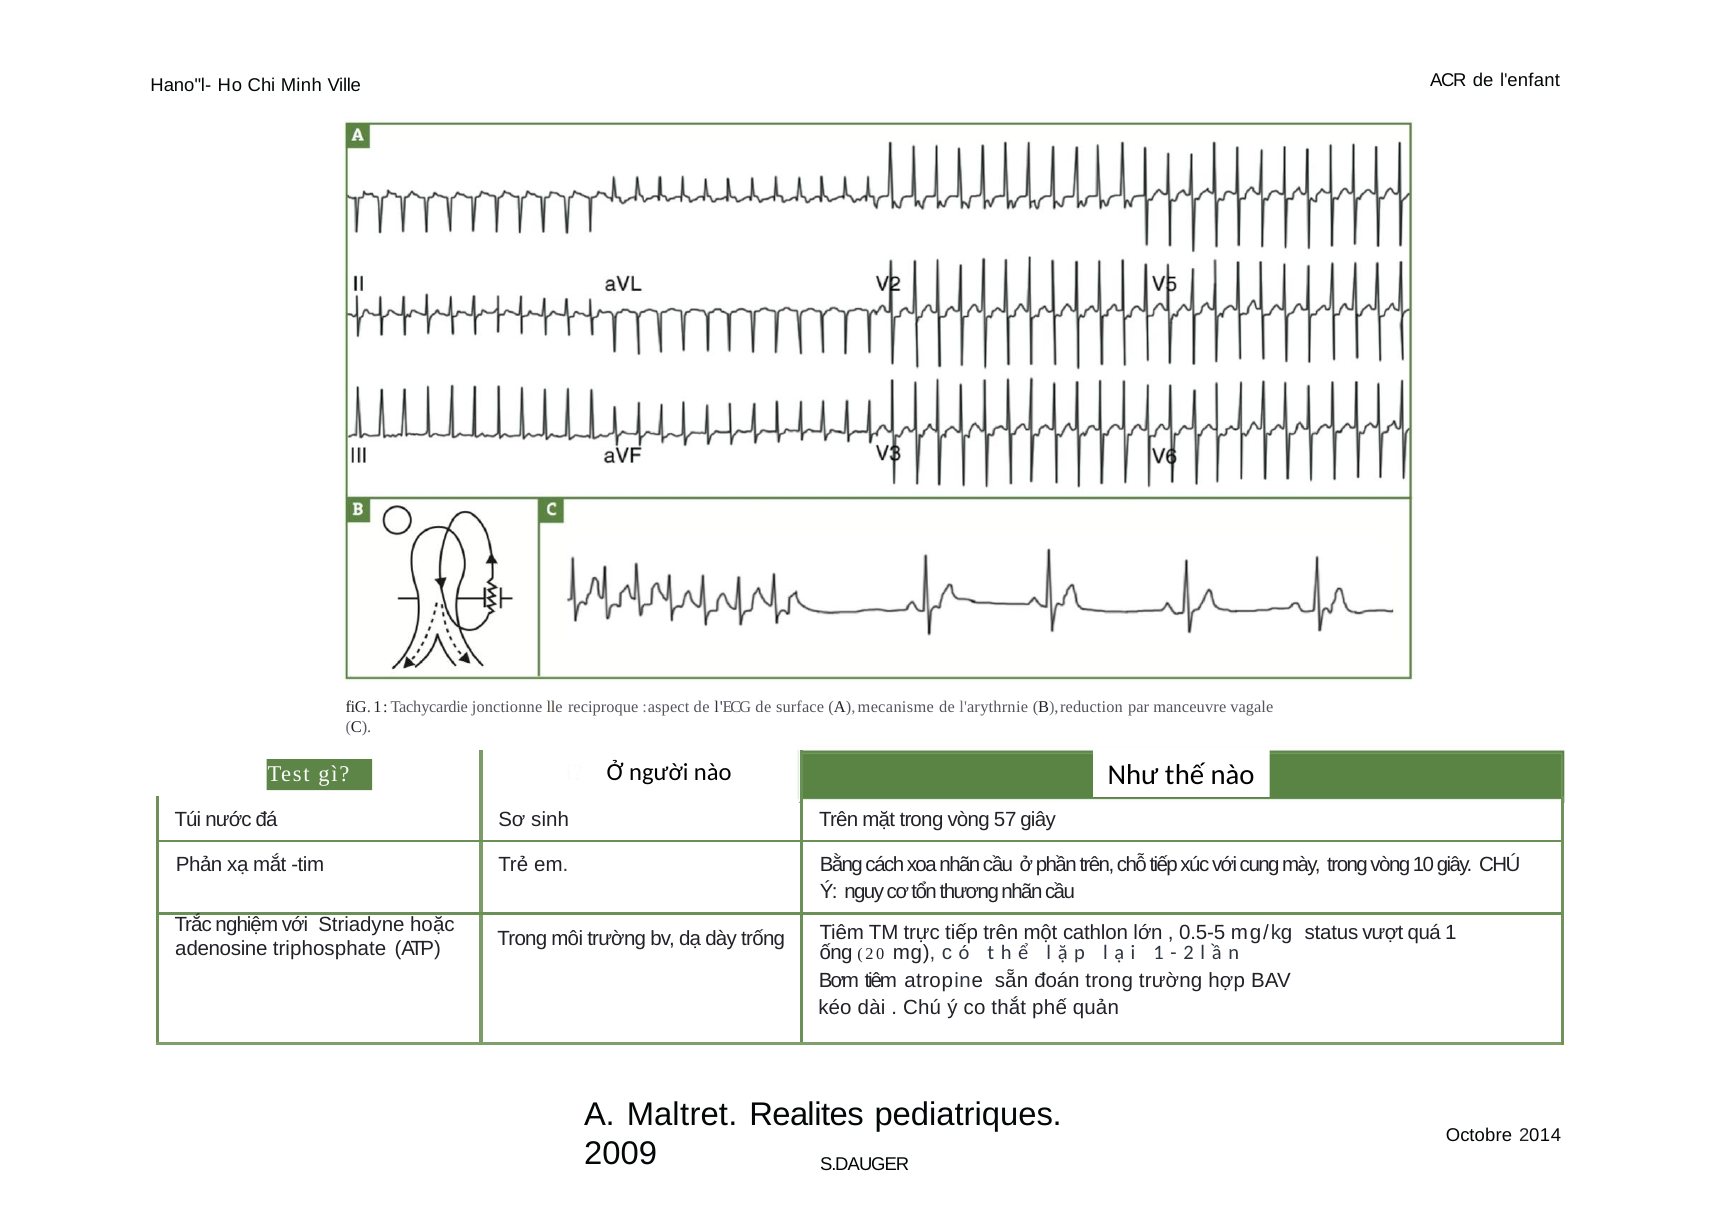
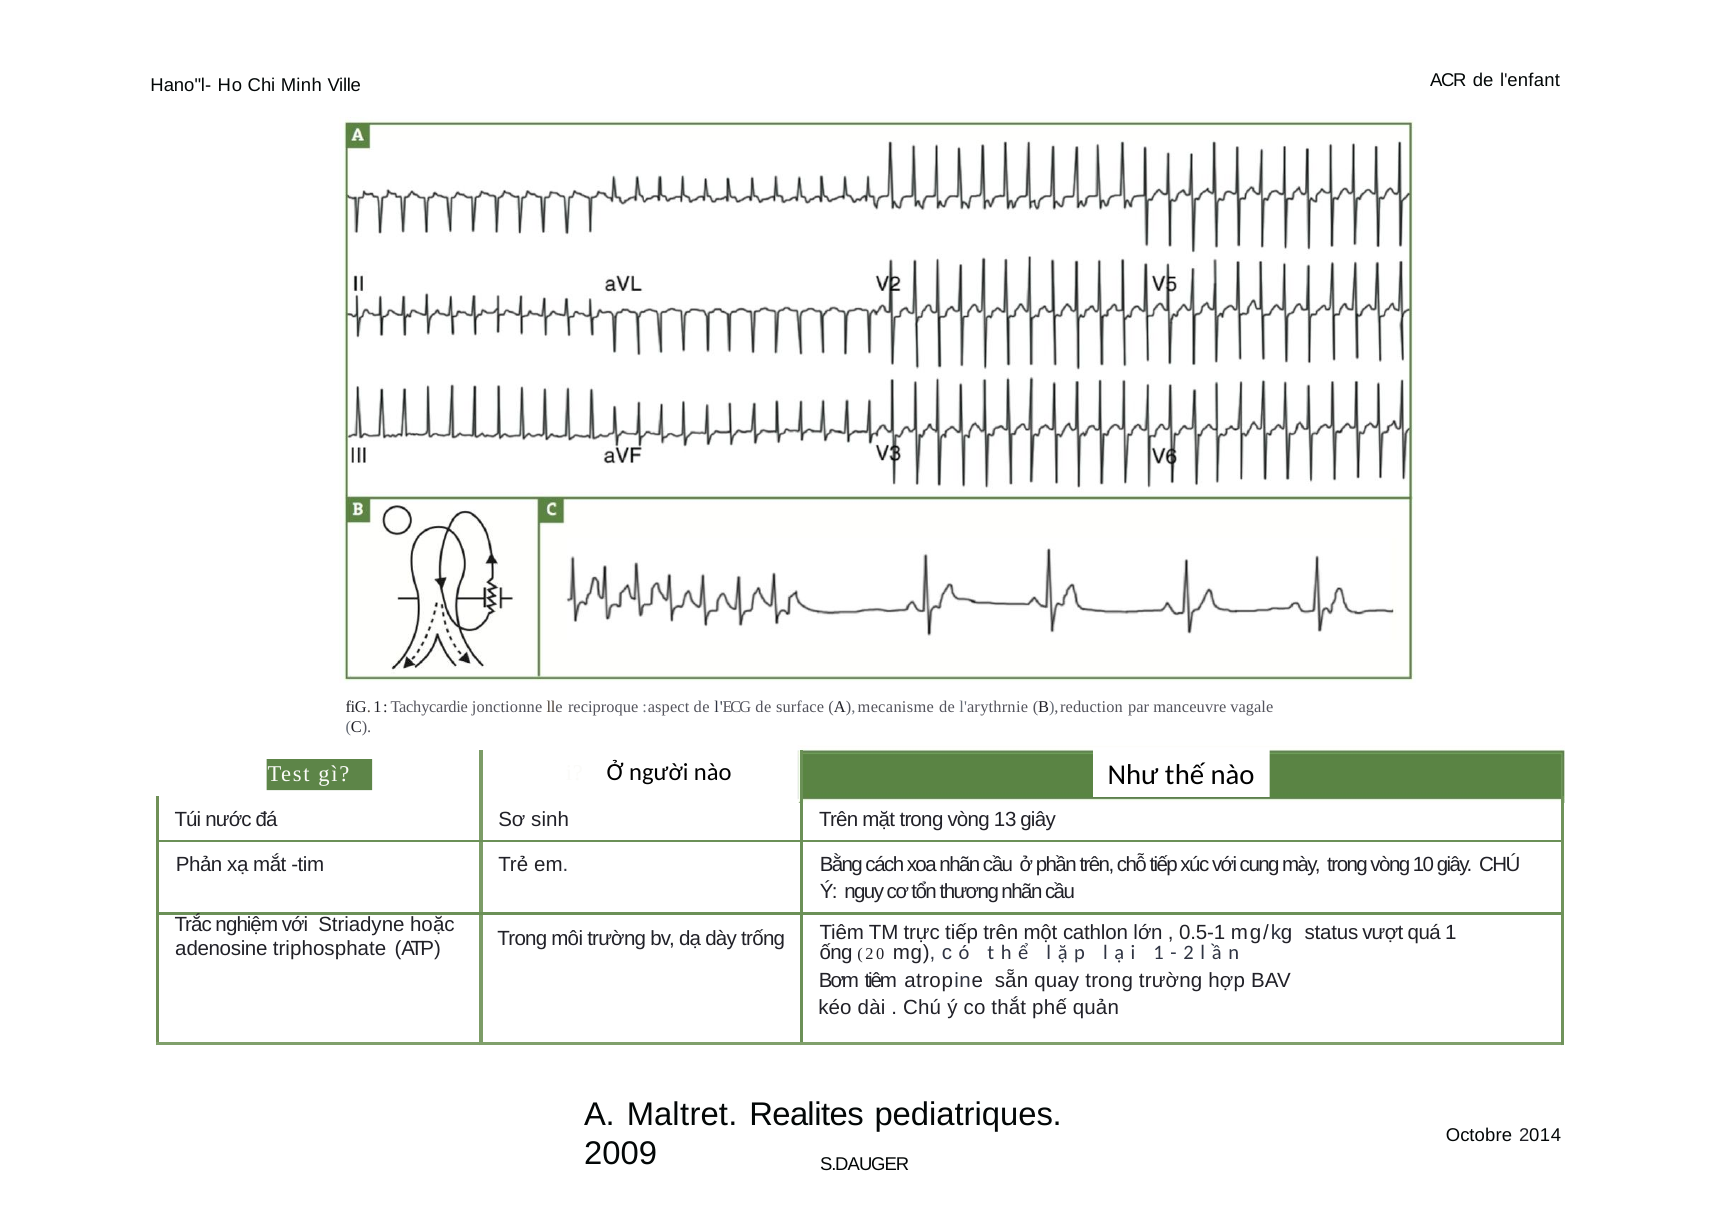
57: 57 -> 13 (1005, 820)
0.5-5: 0.5-5 -> 0.5-1 (1202, 933)
đoán: đoán -> quay (1057, 981)
